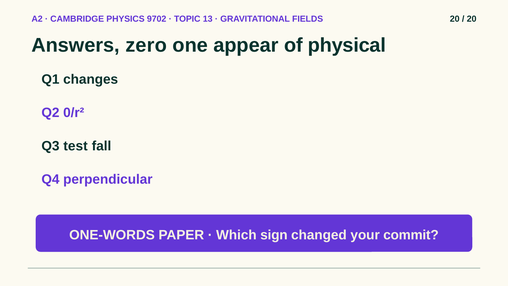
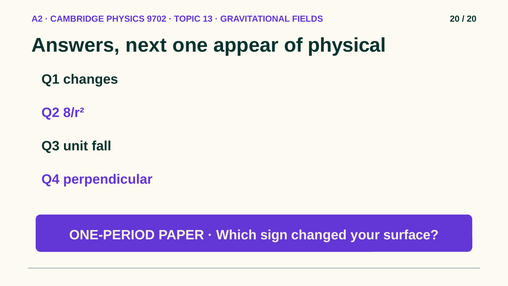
zero: zero -> next (146, 45)
0/r²: 0/r² -> 8/r² (74, 112)
test: test -> unit (76, 146)
ONE-WORDS: ONE-WORDS -> ONE-PERIOD (112, 235)
commit: commit -> surface (411, 235)
